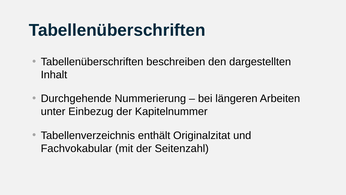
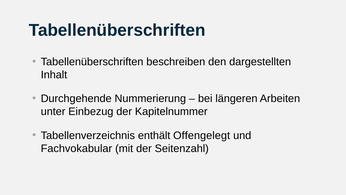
Originalzitat: Originalzitat -> Offengelegt (202, 135)
